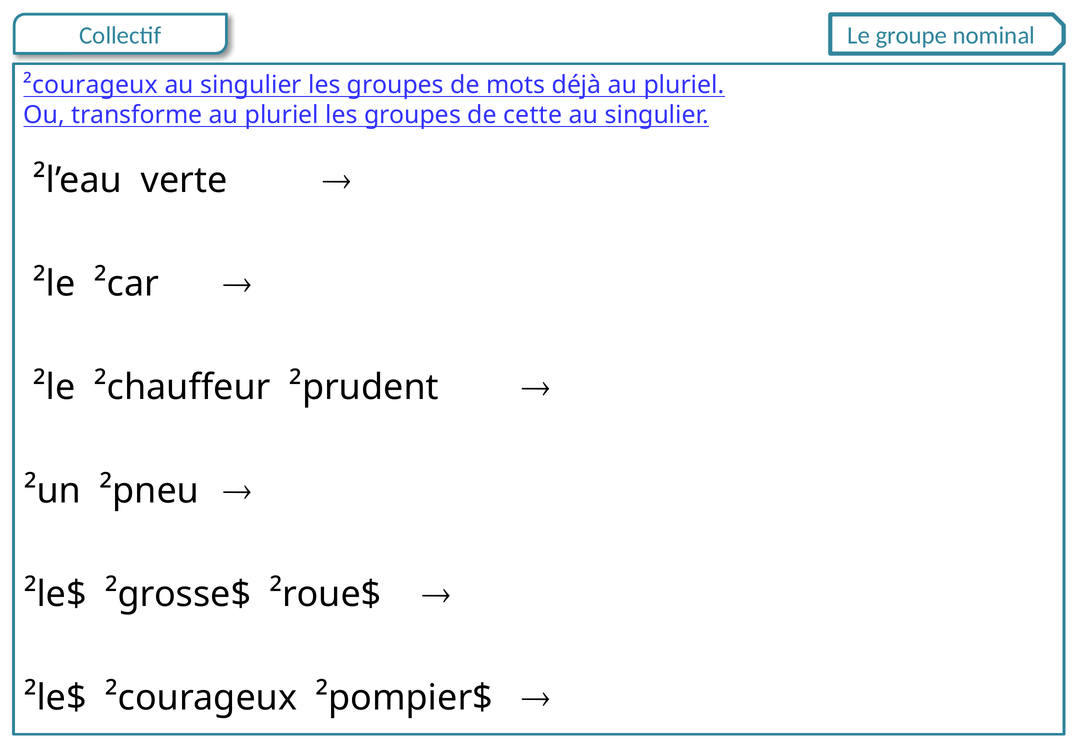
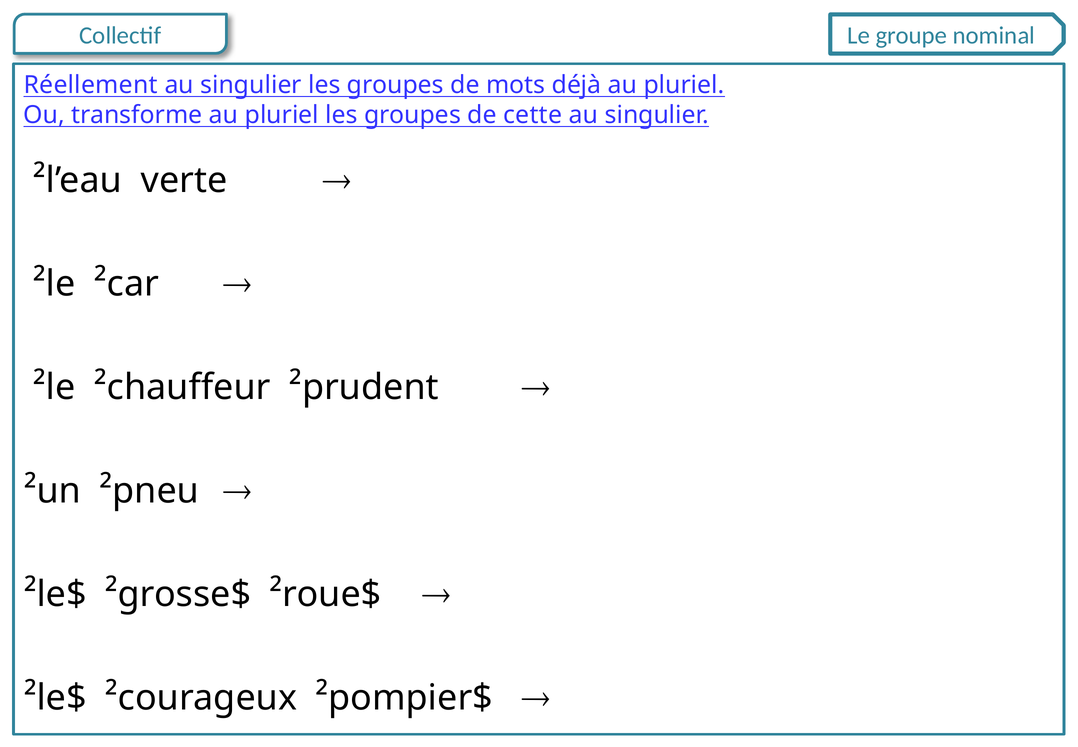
²courageux: ²courageux -> Réellement (91, 85)
